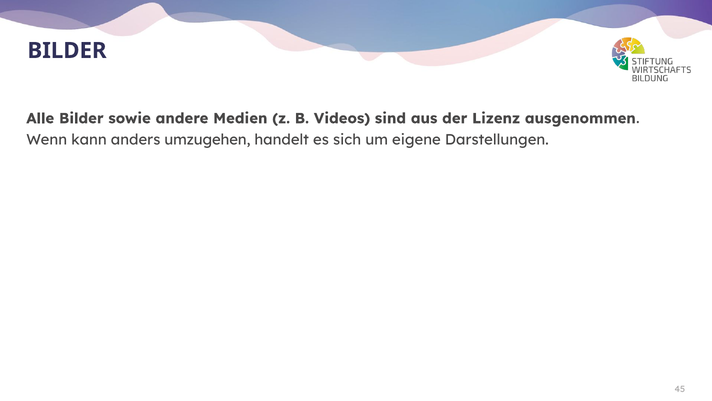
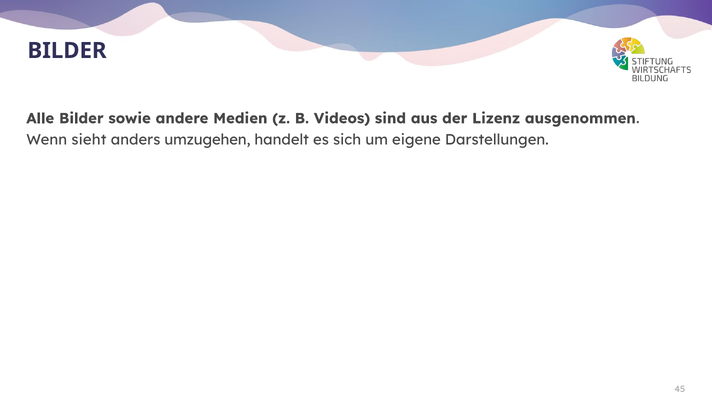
kann: kann -> sieht (89, 140)
